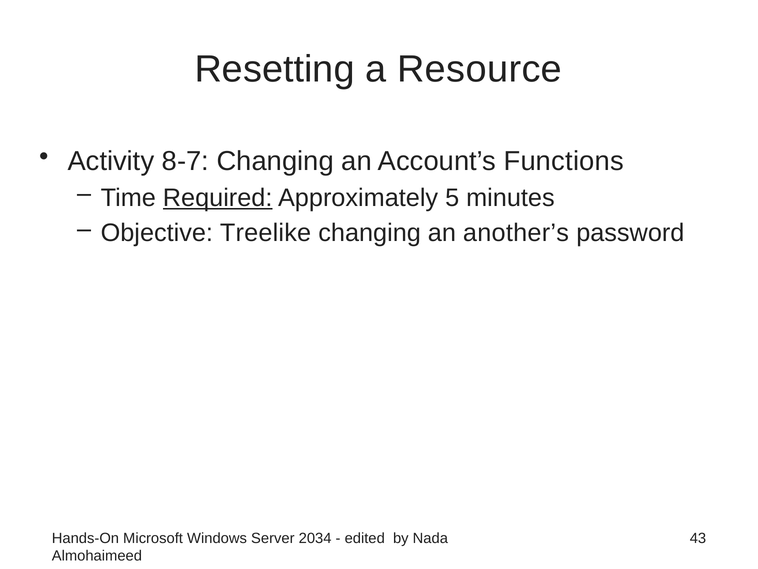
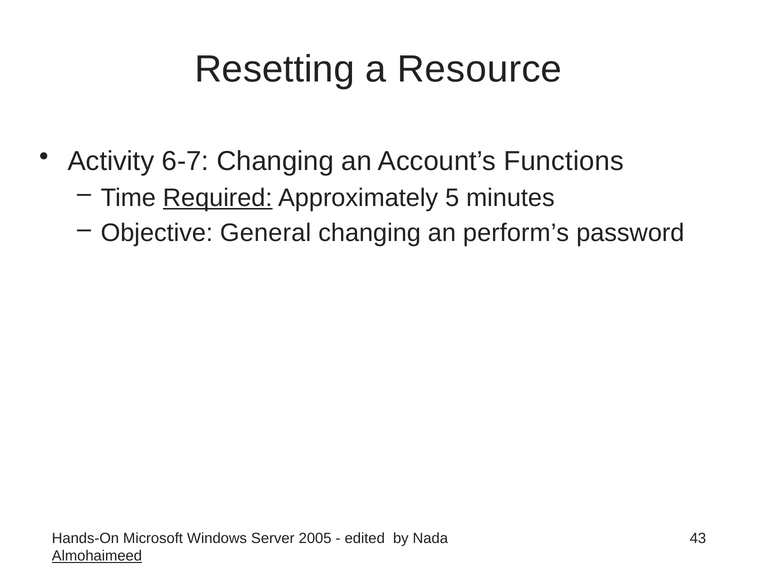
8-7: 8-7 -> 6-7 (185, 161)
Treelike: Treelike -> General (266, 233)
another’s: another’s -> perform’s (516, 233)
2034: 2034 -> 2005 (315, 538)
Almohaimeed underline: none -> present (97, 556)
